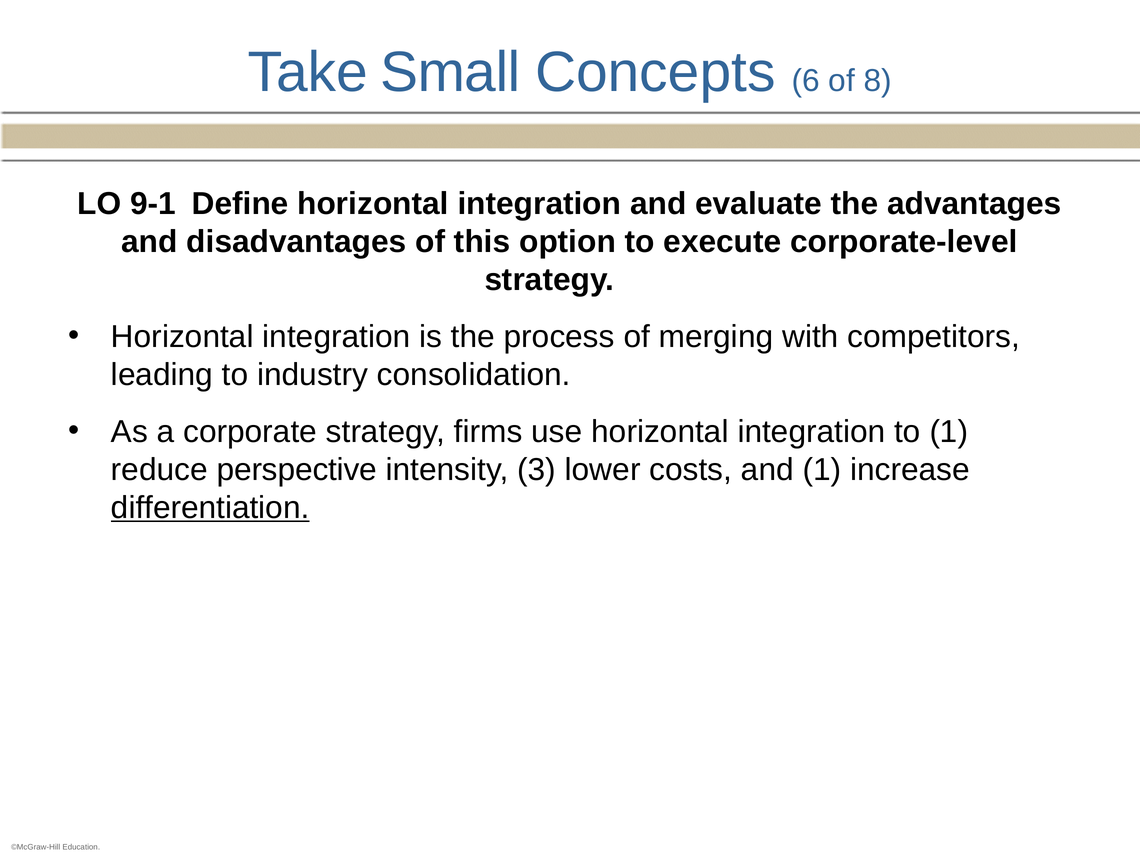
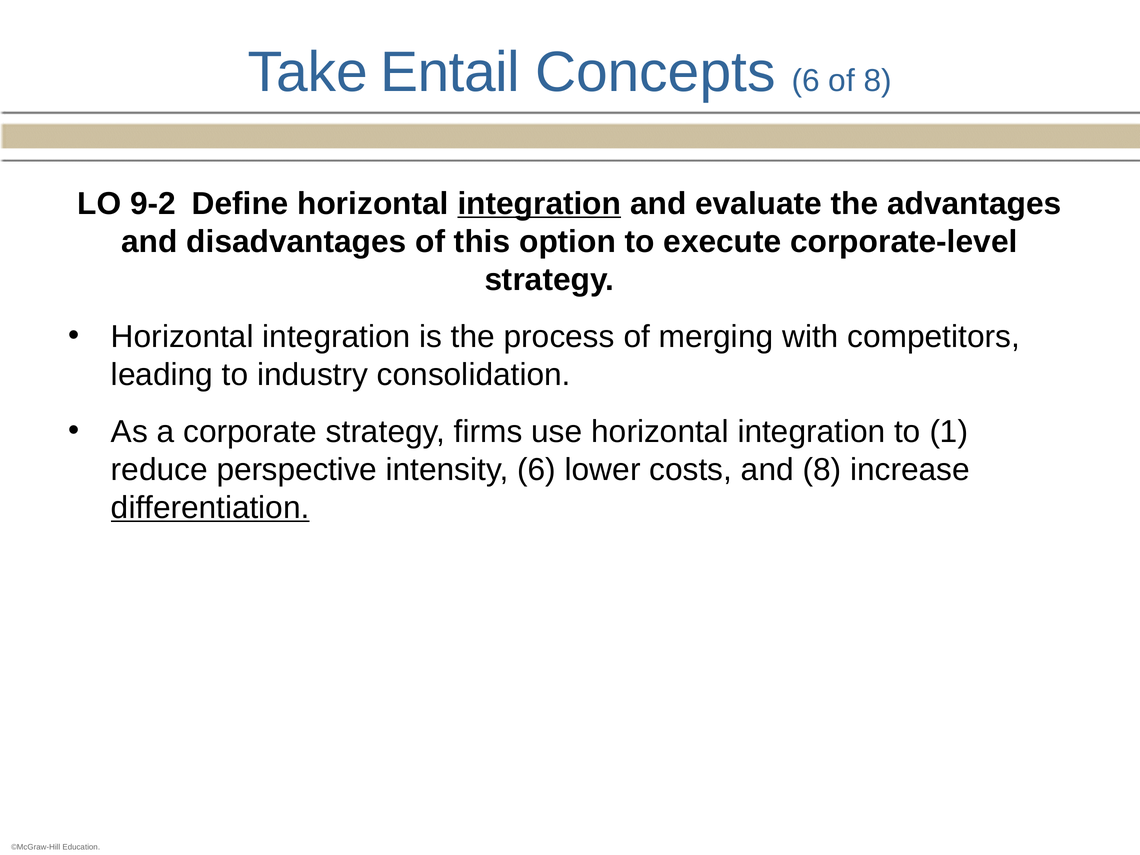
Small: Small -> Entail (450, 72)
9-1: 9-1 -> 9-2 (153, 204)
integration underline: none -> present (539, 204)
intensity 3: 3 -> 6 (537, 470)
and 1: 1 -> 8 (822, 470)
